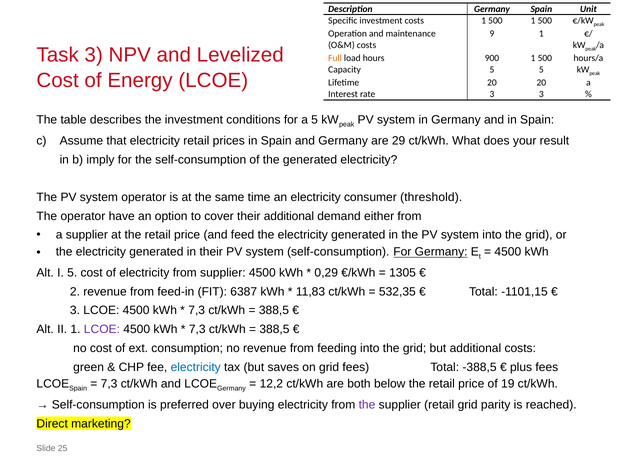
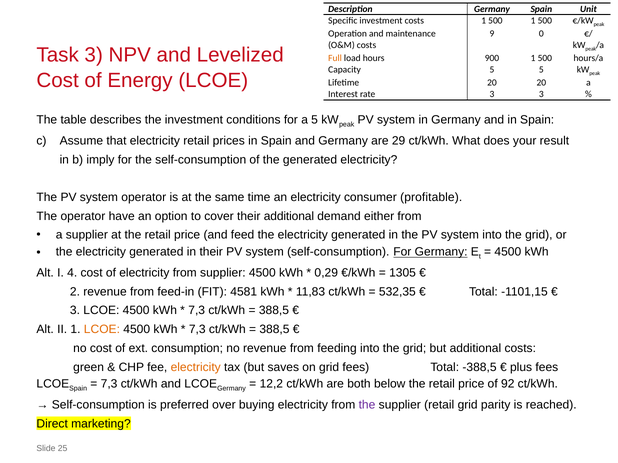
9 1: 1 -> 0 (541, 34)
threshold: threshold -> profitable (431, 198)
I 5: 5 -> 4 (72, 273)
6387: 6387 -> 4581 (244, 292)
LCOE colour: purple -> orange (102, 330)
electricity colour: blue -> orange (196, 367)
19: 19 -> 92 (508, 384)
